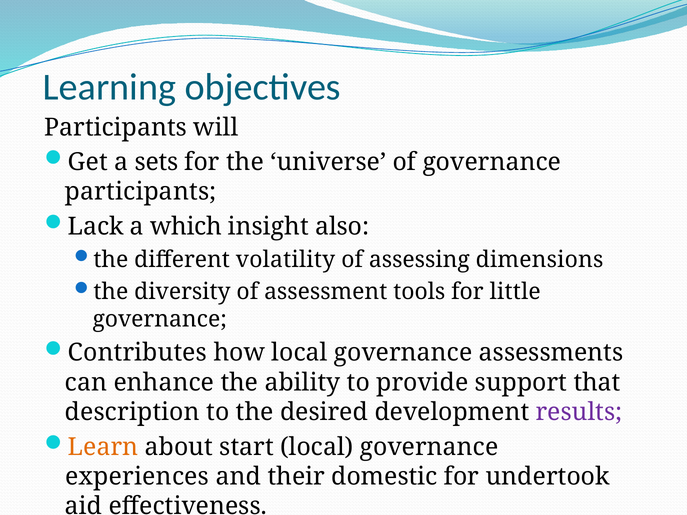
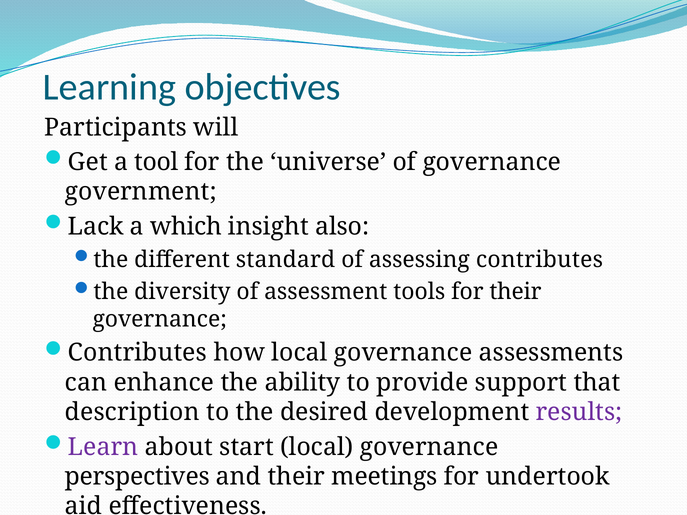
sets: sets -> tool (156, 162)
participants: participants -> government (141, 192)
volatility: volatility -> standard (285, 260)
assessing dimensions: dimensions -> contributes (540, 260)
for little: little -> their (515, 292)
Learn colour: orange -> purple (103, 447)
experiences: experiences -> perspectives (137, 477)
domestic: domestic -> meetings (385, 477)
